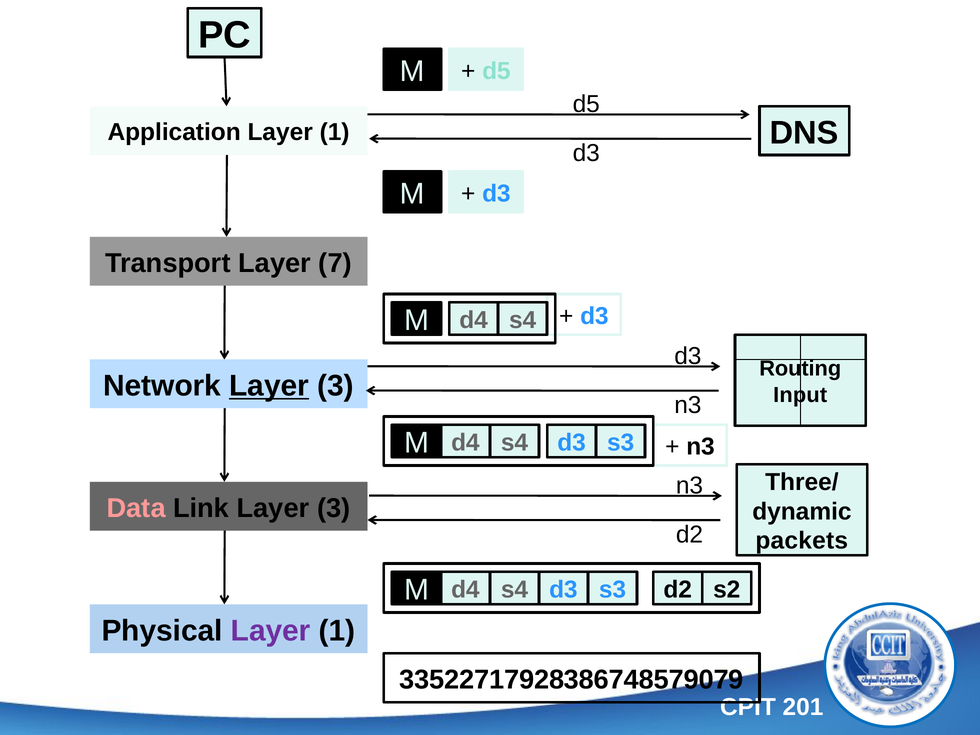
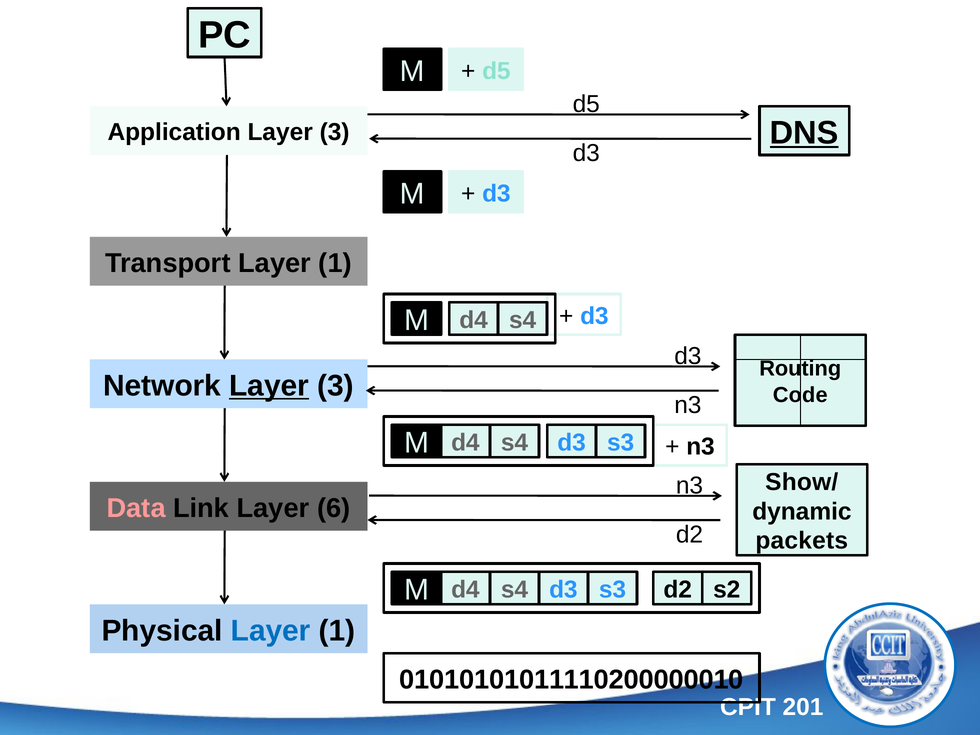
DNS underline: none -> present (804, 133)
Application Layer 1: 1 -> 3 (335, 132)
Transport Layer 7: 7 -> 1 (335, 263)
Input: Input -> Code (800, 395)
Three/: Three/ -> Show/ (802, 482)
Link Layer 3: 3 -> 6 (334, 508)
Layer colour: purple -> blue (271, 631)
33522717928386748579079: 33522717928386748579079 -> 01010101011110200000010 (572, 680)
